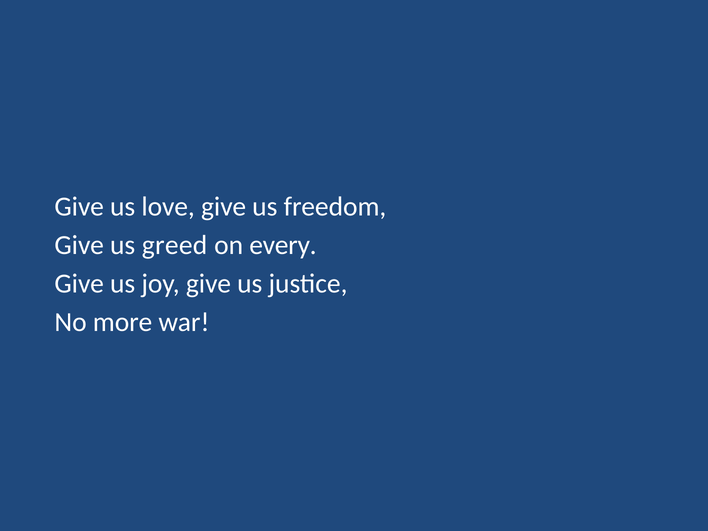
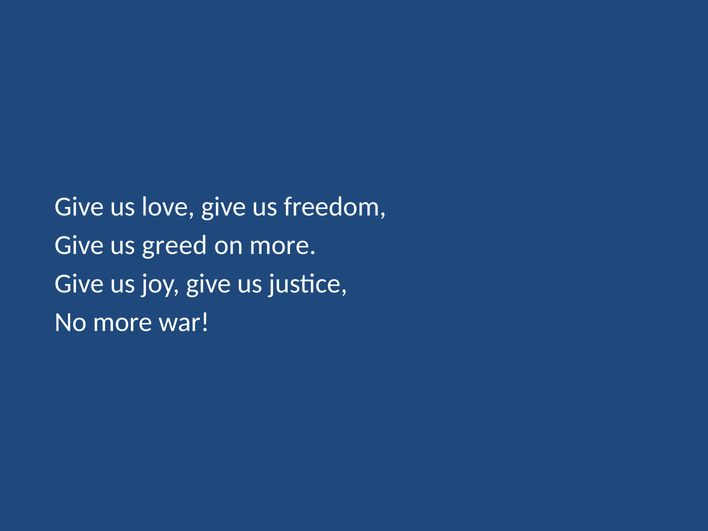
on every: every -> more (283, 245)
